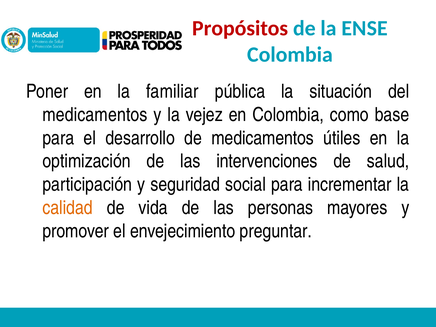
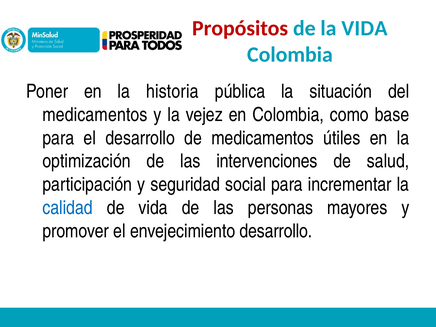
la ENSE: ENSE -> VIDA (365, 28)
familiar: familiar -> historia (172, 91)
calidad colour: orange -> blue (68, 208)
envejecimiento preguntar: preguntar -> desarrollo (276, 231)
